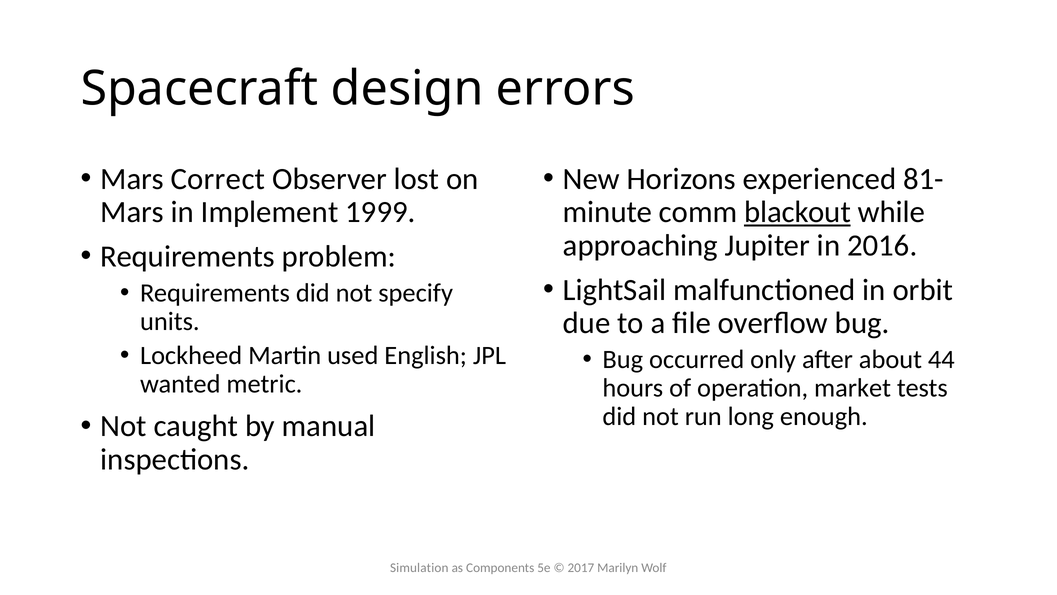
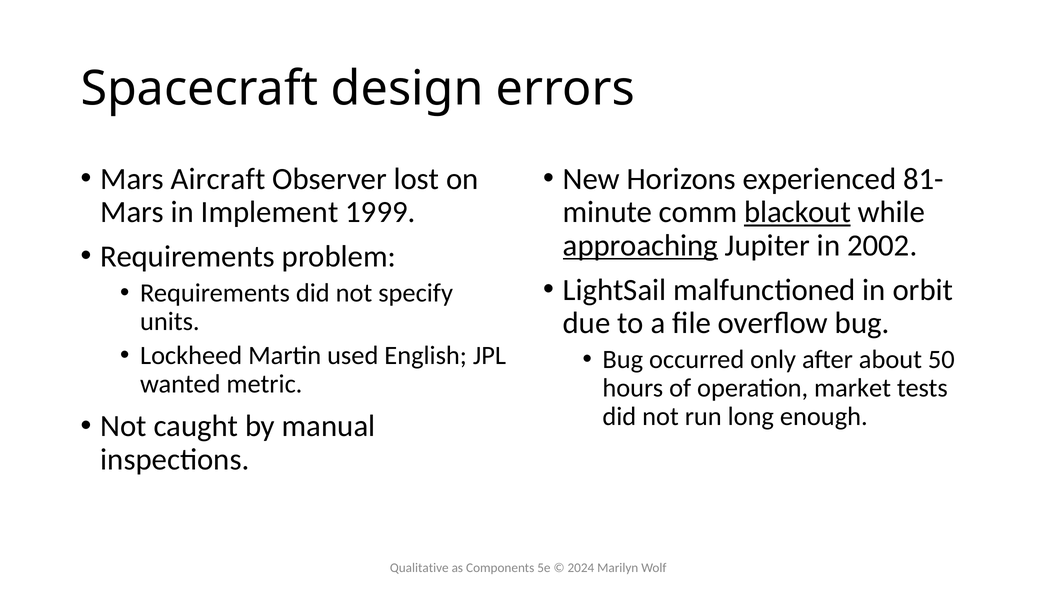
Correct: Correct -> Aircraft (218, 179)
approaching underline: none -> present (640, 245)
2016: 2016 -> 2002 (882, 245)
44: 44 -> 50 (941, 359)
Simulation: Simulation -> Qualitative (419, 568)
2017: 2017 -> 2024 (581, 568)
